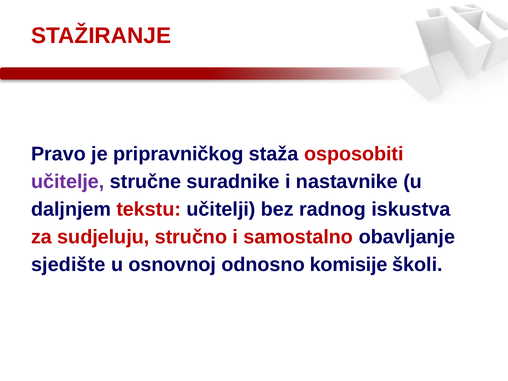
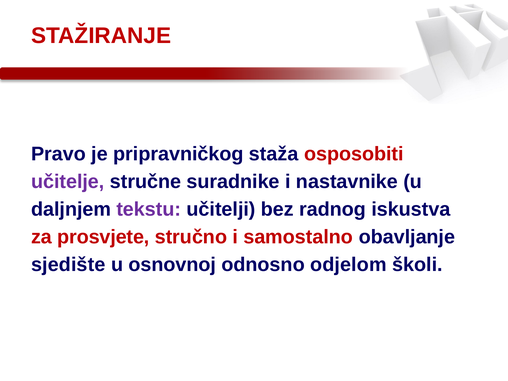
tekstu colour: red -> purple (149, 209)
sudjeluju: sudjeluju -> prosvjete (103, 237)
komisije: komisije -> odjelom (348, 265)
